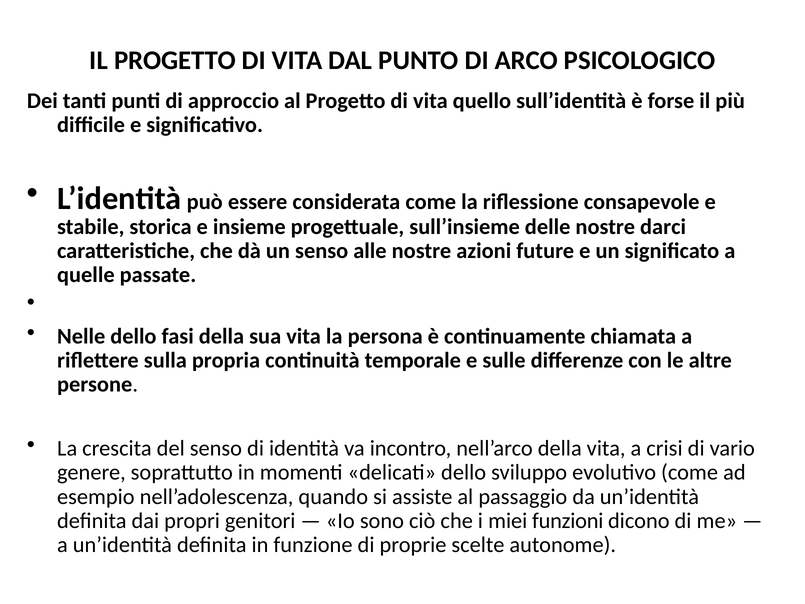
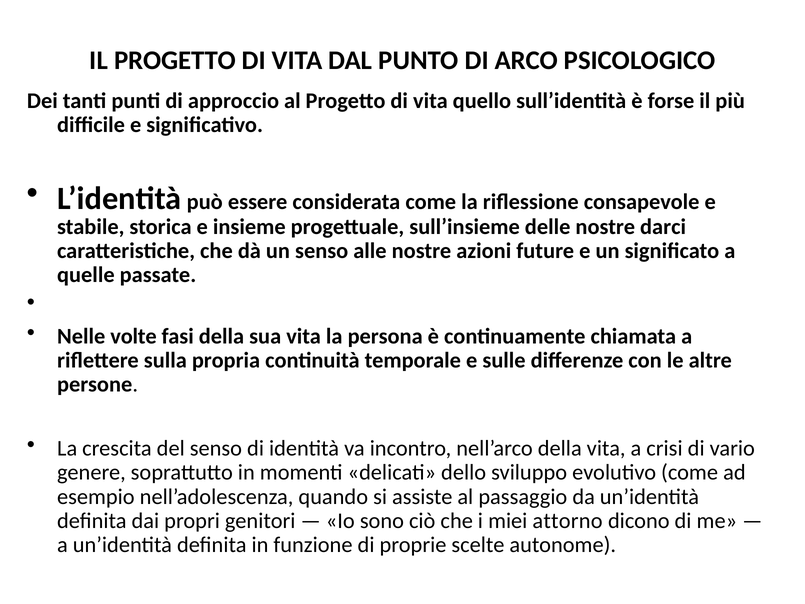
Nelle dello: dello -> volte (134, 336)
funzioni: funzioni -> attorno (568, 521)
